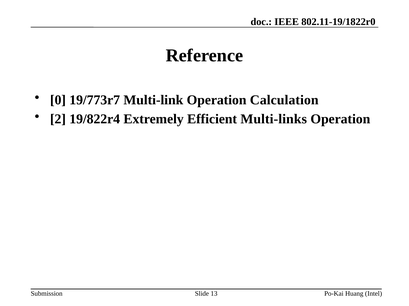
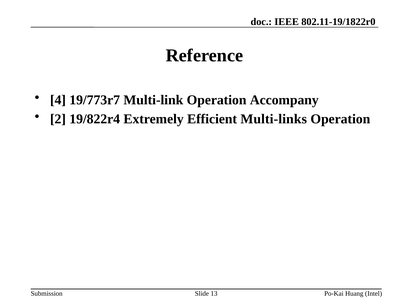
0: 0 -> 4 (58, 100)
Calculation: Calculation -> Accompany (284, 100)
